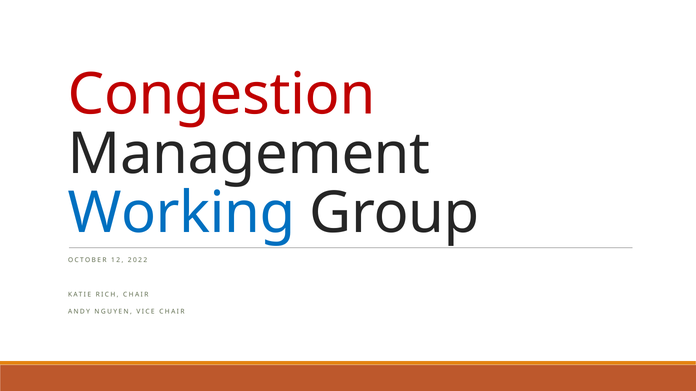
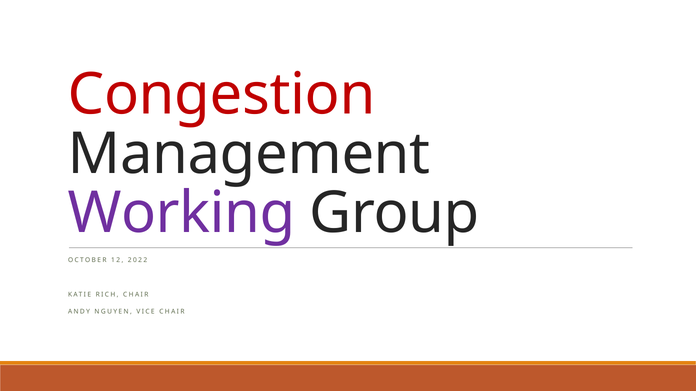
Working colour: blue -> purple (182, 213)
